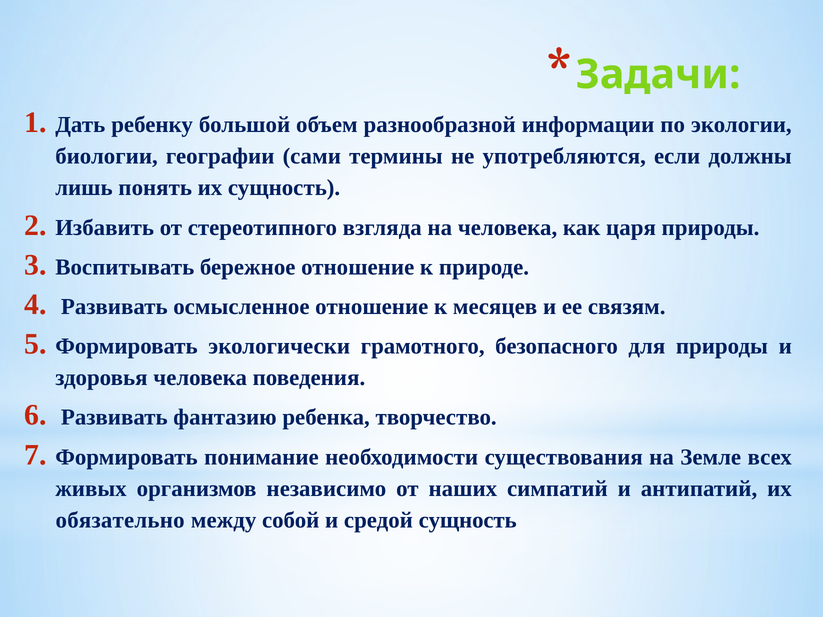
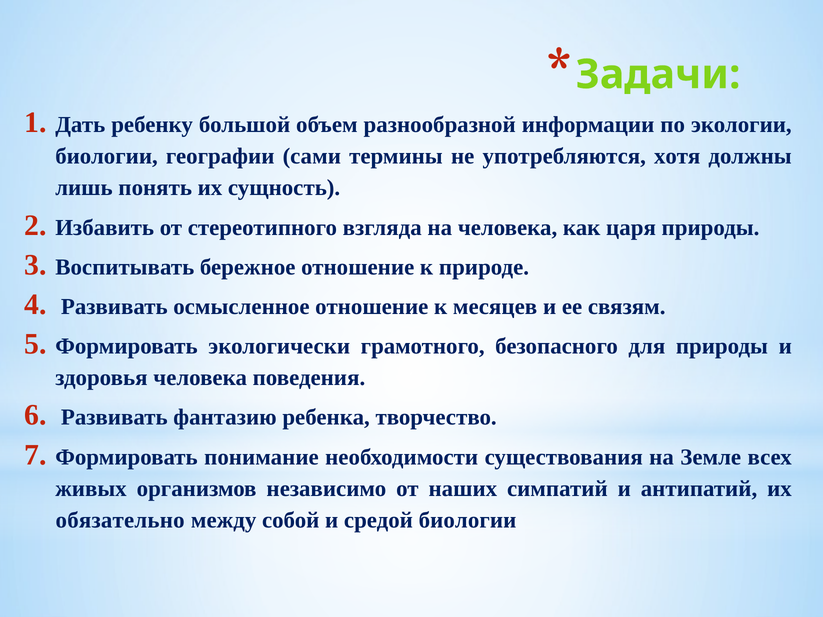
если: если -> хотя (677, 156)
средой сущность: сущность -> биологии (468, 520)
